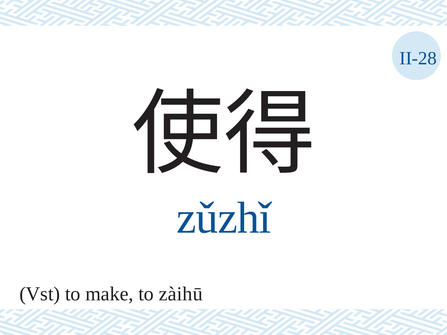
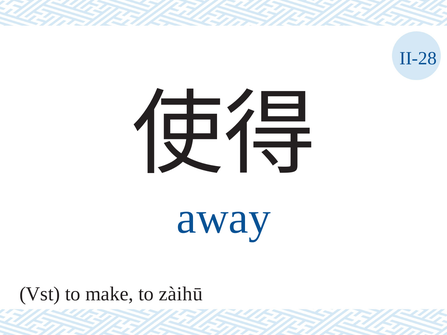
zǔzhǐ: zǔzhǐ -> away (224, 218)
